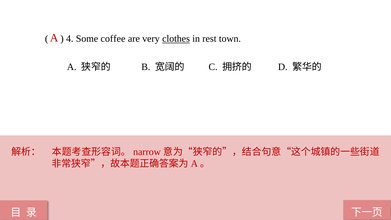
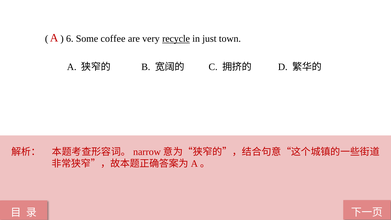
4: 4 -> 6 (70, 39)
clothes: clothes -> recycle (176, 39)
rest: rest -> just (209, 39)
